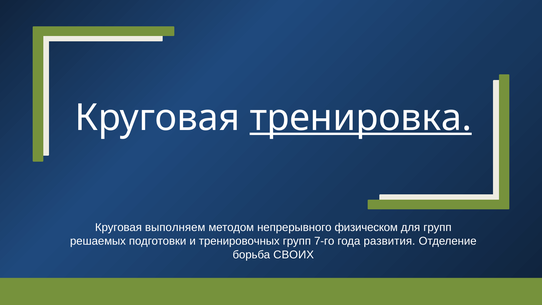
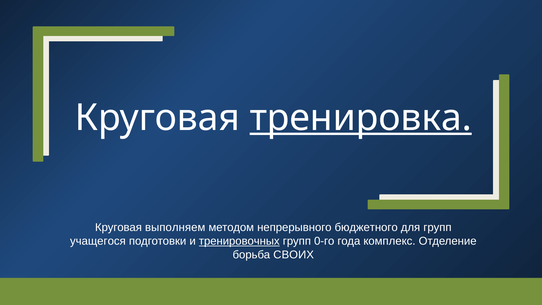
физическом: физическом -> бюджетного (366, 227)
решаемых: решаемых -> учащегося (98, 241)
тренировочных underline: none -> present (239, 241)
7-го: 7-го -> 0-го (324, 241)
развития: развития -> комплекс (389, 241)
